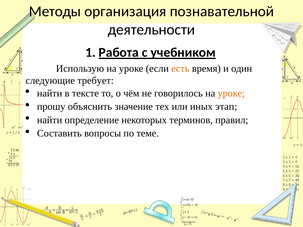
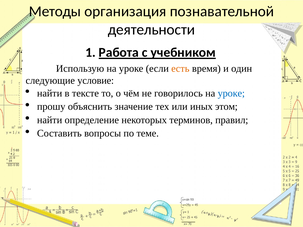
требует: требует -> условие (96, 81)
уроке colour: orange -> blue (231, 93)
этап: этап -> этом (226, 107)
